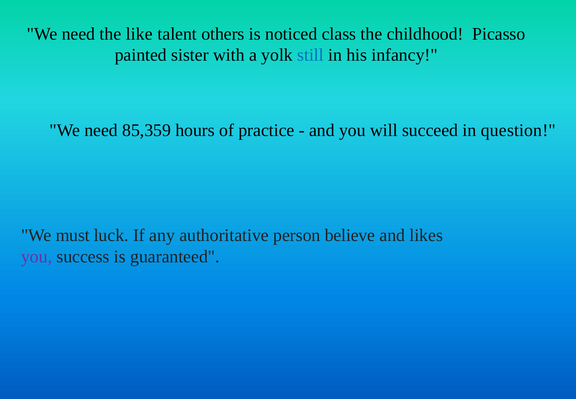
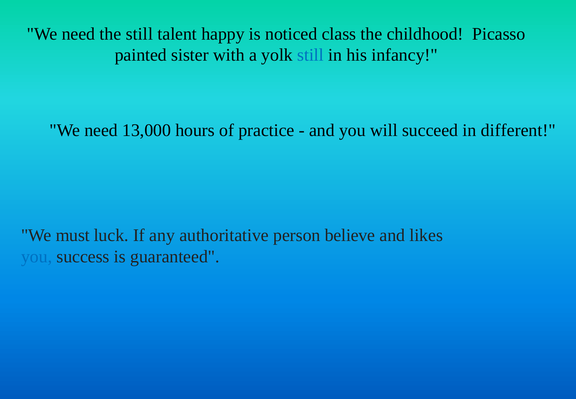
the like: like -> still (139, 34)
others: others -> happy (223, 34)
85,359: 85,359 -> 13,000 (147, 130)
question: question -> different (518, 130)
you colour: purple -> blue (37, 256)
